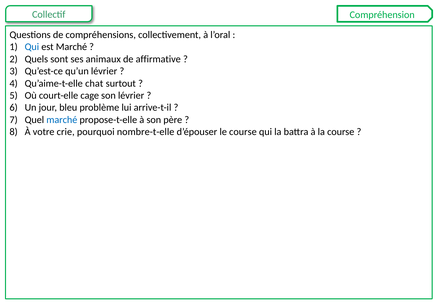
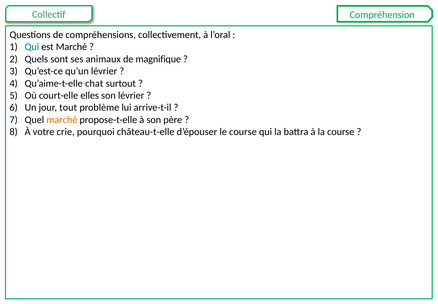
affirmative: affirmative -> magnifique (158, 59)
cage: cage -> elles (90, 95)
bleu: bleu -> tout (68, 107)
marché colour: blue -> orange (62, 120)
nombre-t-elle: nombre-t-elle -> château-t-elle (146, 132)
